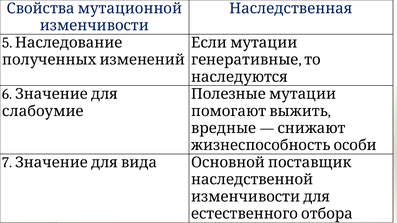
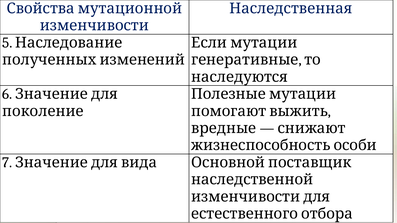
слабоумие: слабоумие -> поколение (43, 111)
